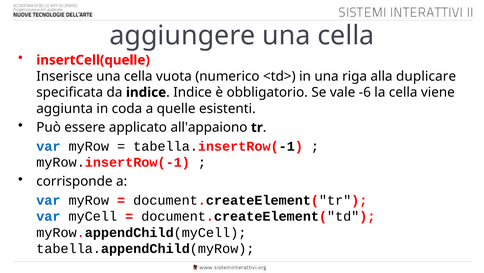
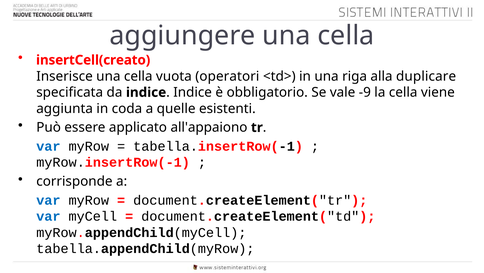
insertCell(quelle: insertCell(quelle -> insertCell(creato (93, 60)
numerico: numerico -> operatori (227, 76)
-6: -6 -> -9 (365, 92)
